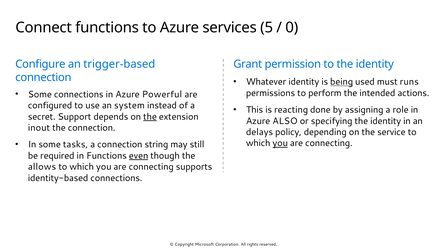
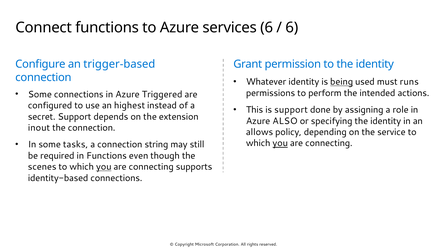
services 5: 5 -> 6 (267, 27)
0: 0 -> 6 (292, 27)
Powerful: Powerful -> Triggered (162, 94)
system: system -> highest (130, 106)
is reacting: reacting -> support (291, 110)
the underline: present -> none (150, 117)
delays: delays -> allows (260, 132)
even underline: present -> none (139, 156)
allows: allows -> scenes (42, 167)
you underline: none -> present (104, 167)
